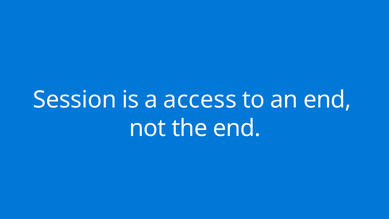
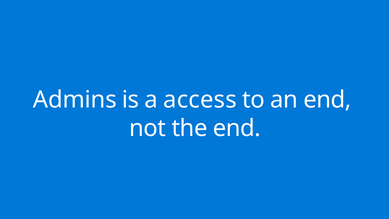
Session: Session -> Admins (75, 100)
